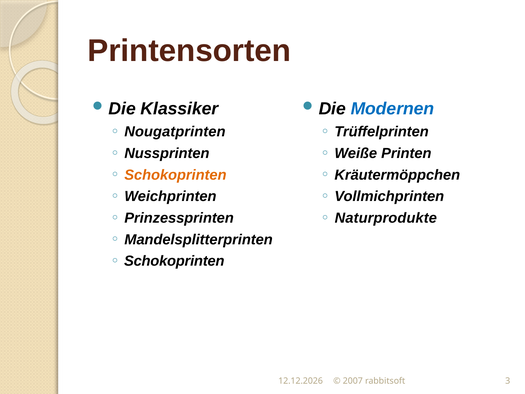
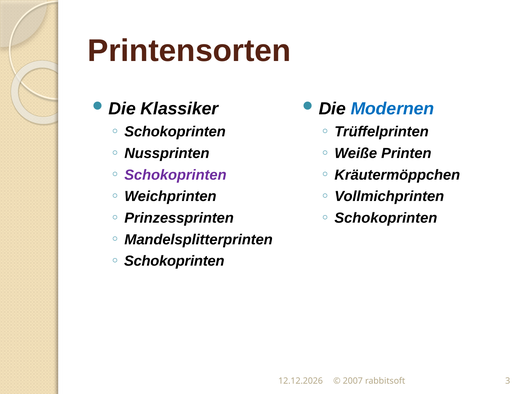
Nougatprinten: Nougatprinten -> Schokoprinten (175, 132)
Schokoprinten colour: orange -> purple (175, 175)
Naturprodukte: Naturprodukte -> Schokoprinten (386, 218)
